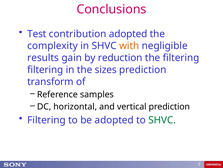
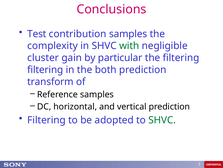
contribution adopted: adopted -> samples (128, 34)
with colour: orange -> green (129, 46)
results: results -> cluster (43, 58)
reduction: reduction -> particular (120, 58)
sizes: sizes -> both (106, 69)
